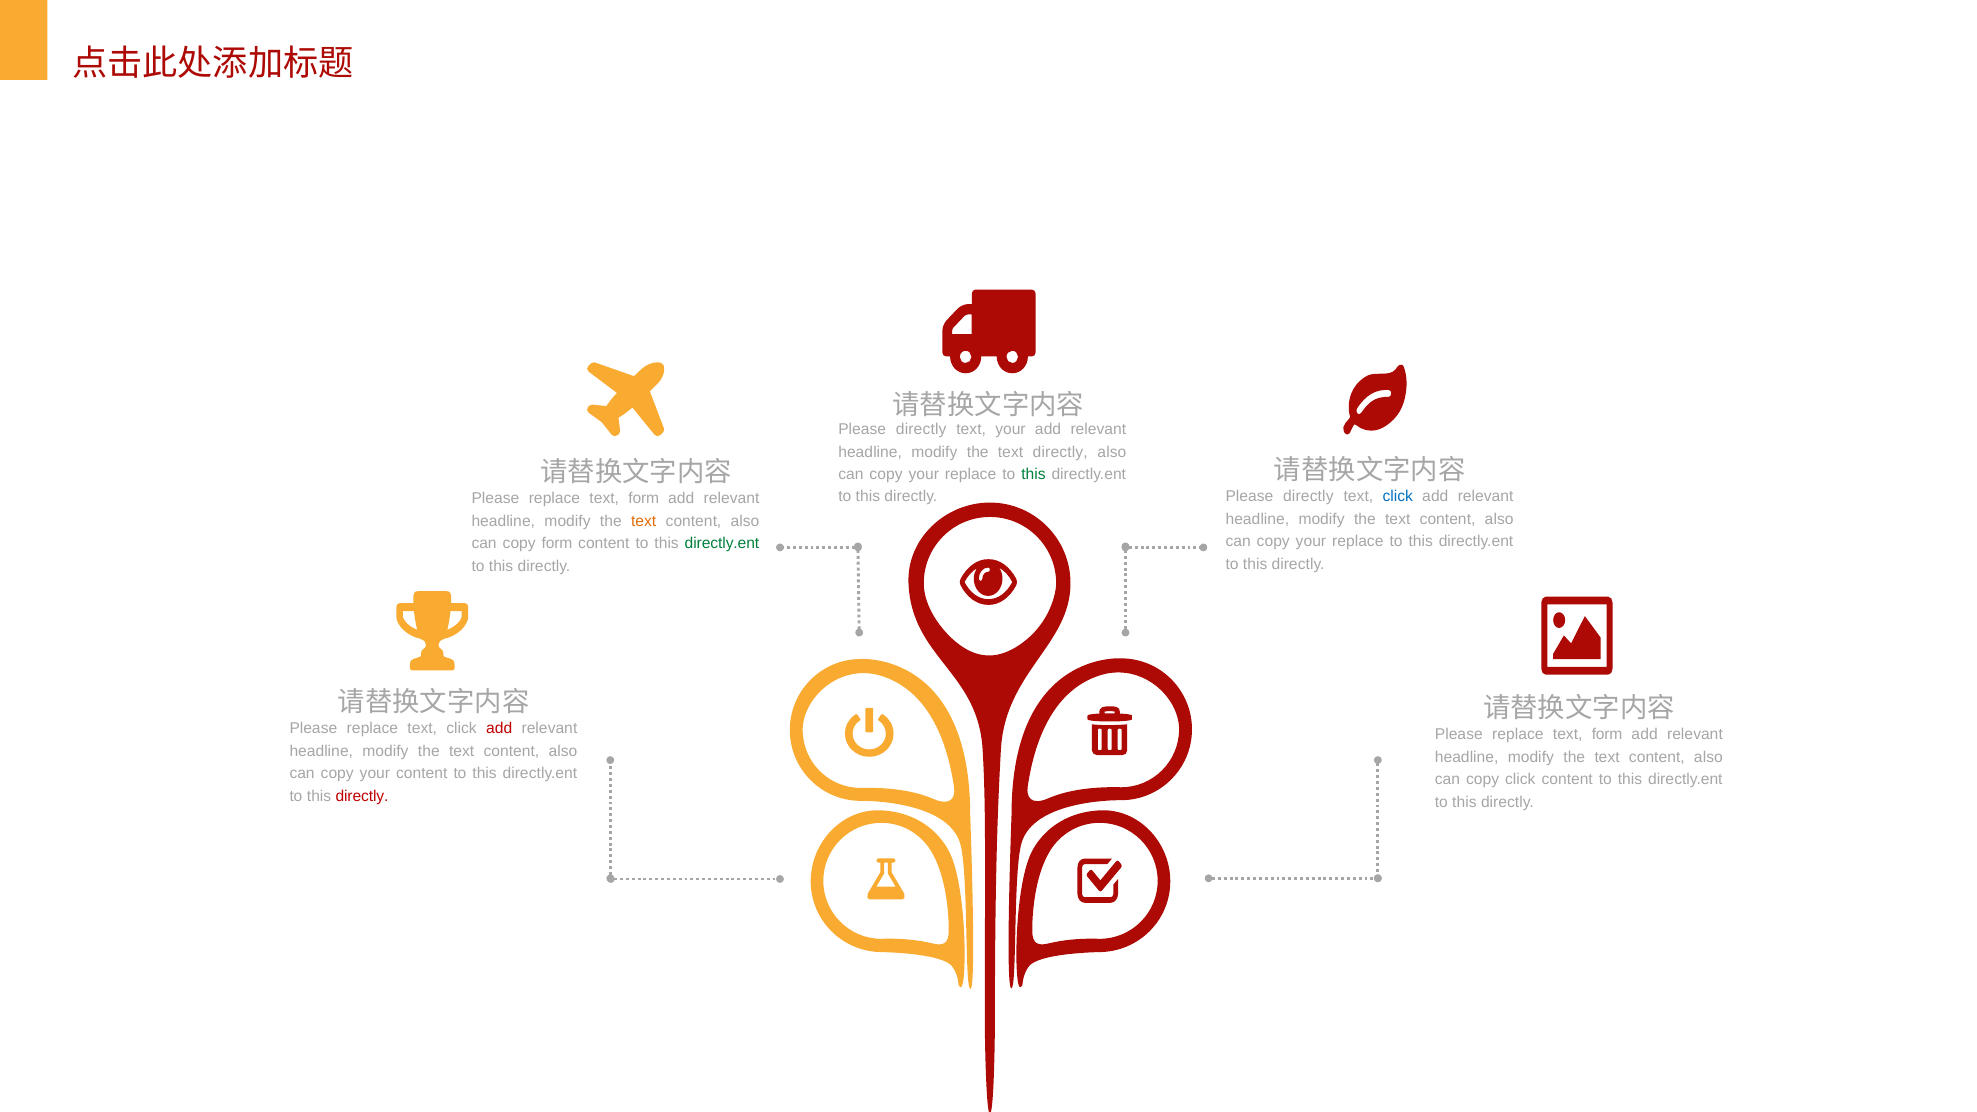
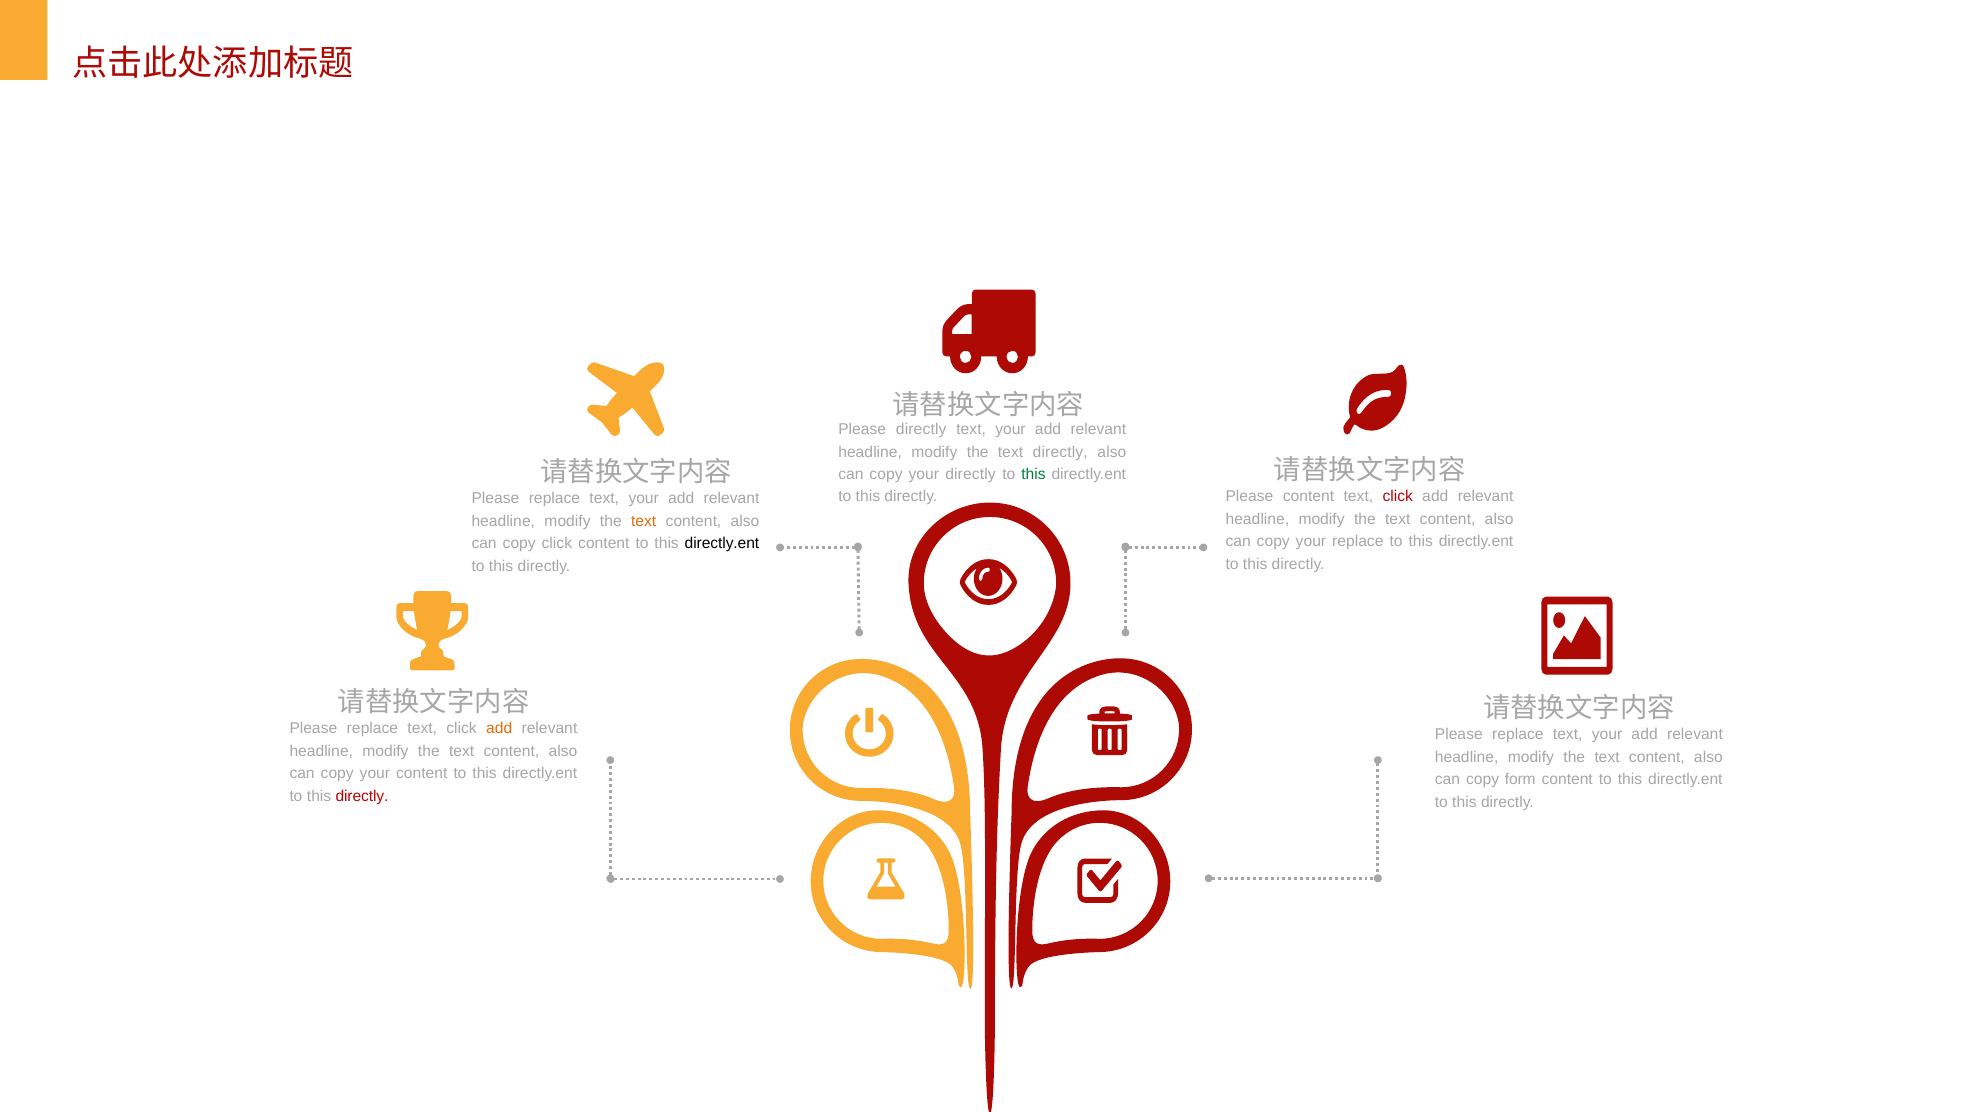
replace: replace -> directly (971, 474)
directly: directly -> content (1308, 497)
click colour: blue -> red (1398, 497)
form: form -> your (644, 499)
copy form: form -> click (557, 544)
directly.ent colour: green -> black (722, 544)
add colour: red -> orange (499, 729)
form: form -> your (1607, 735)
copy click: click -> form (1520, 780)
